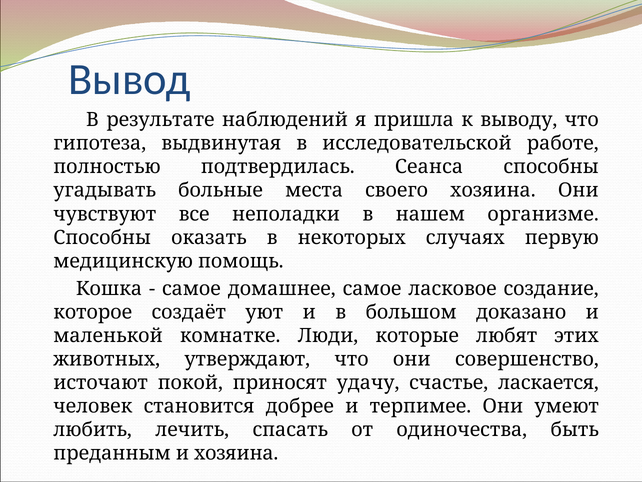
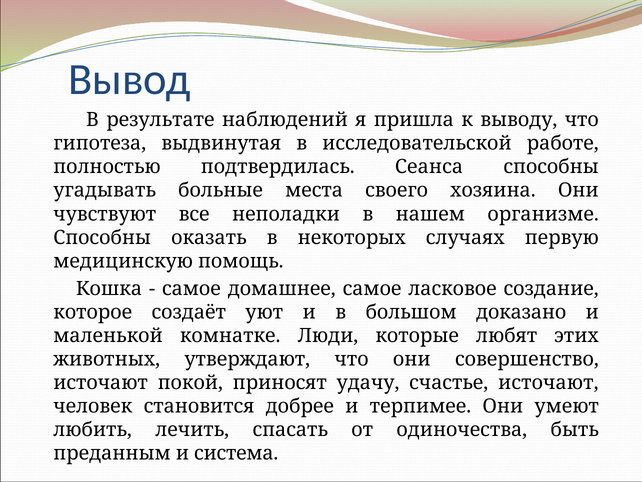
счастье ласкается: ласкается -> источают (548, 382)
и хозяина: хозяина -> система (236, 453)
